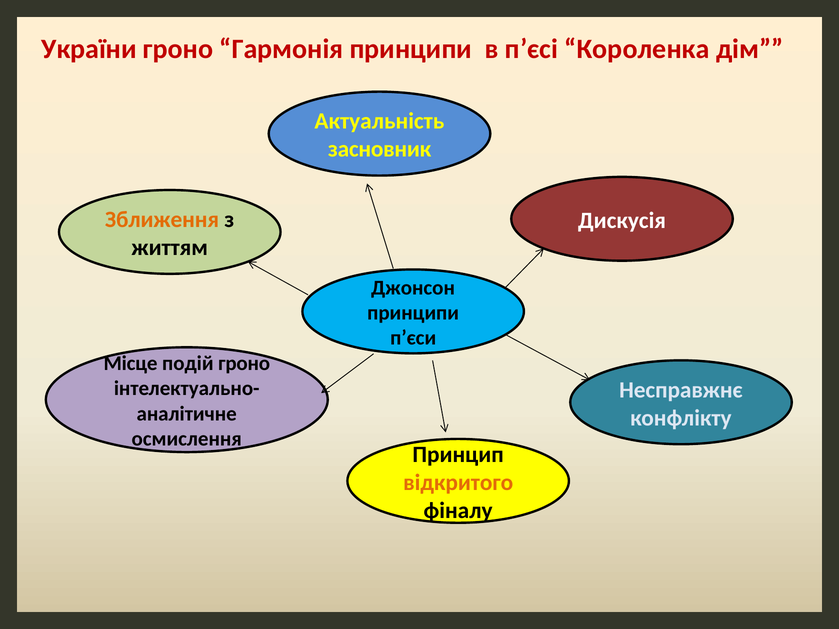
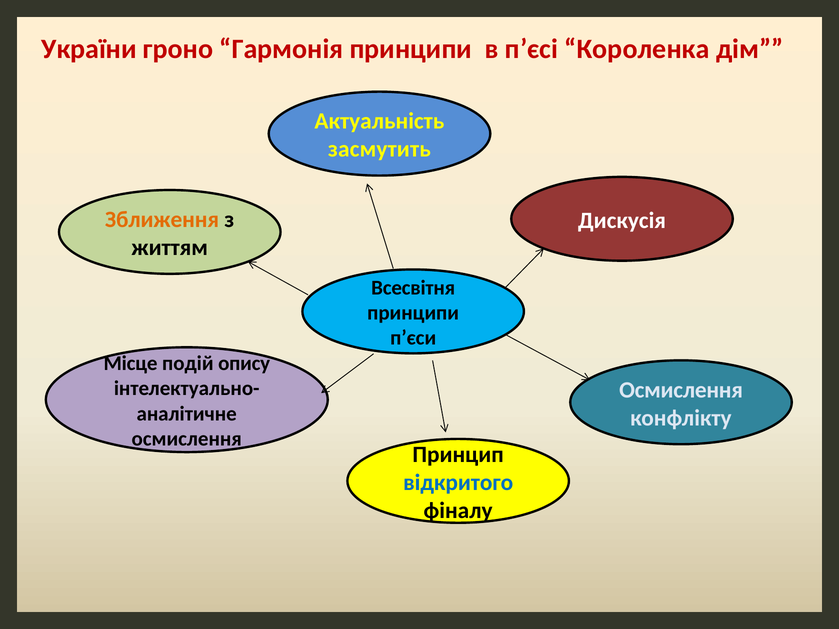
засновник: засновник -> засмутить (379, 149)
Джонсон: Джонсон -> Всесвітня (413, 288)
подій гроно: гроно -> опису (244, 364)
Несправжнє: Несправжнє -> Осмислення (681, 390)
відкритого colour: orange -> blue (458, 483)
